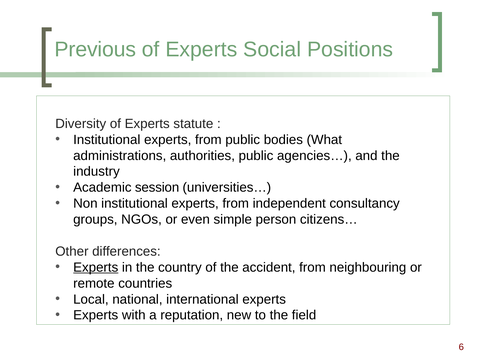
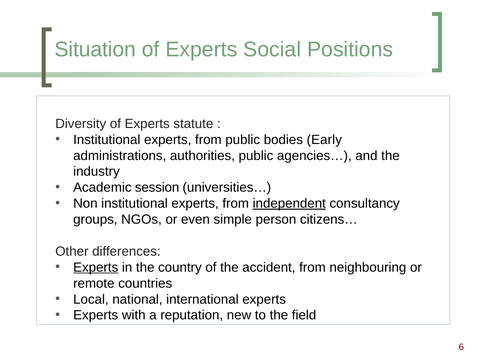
Previous: Previous -> Situation (95, 49)
What: What -> Early (324, 139)
independent underline: none -> present (289, 203)
